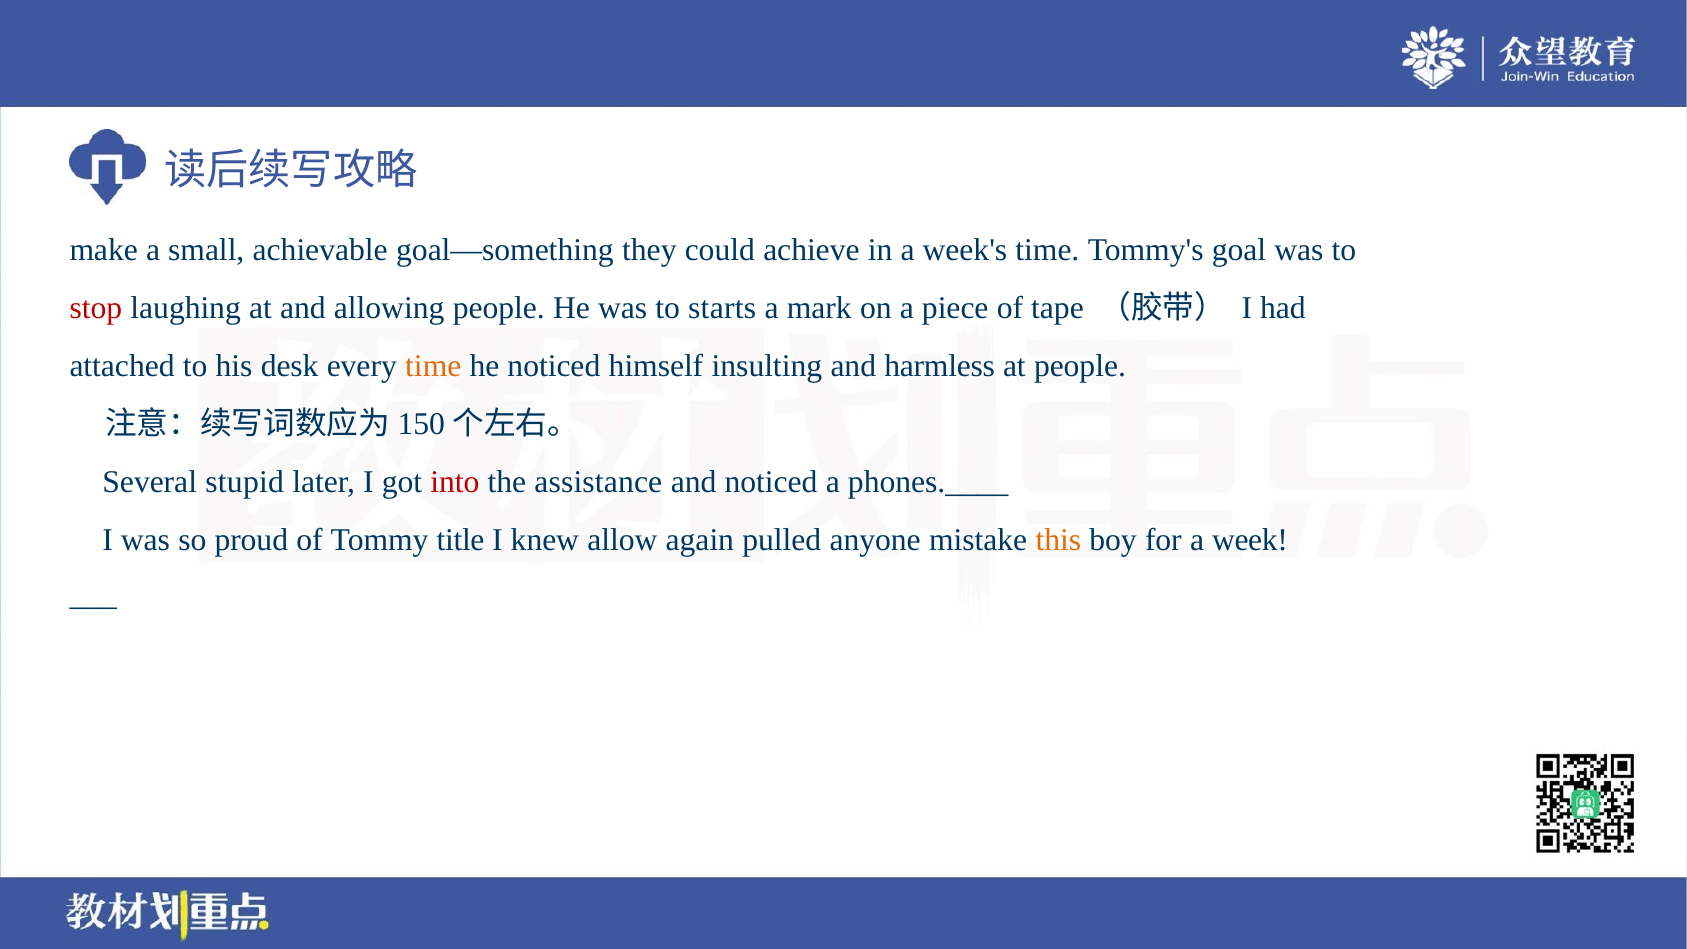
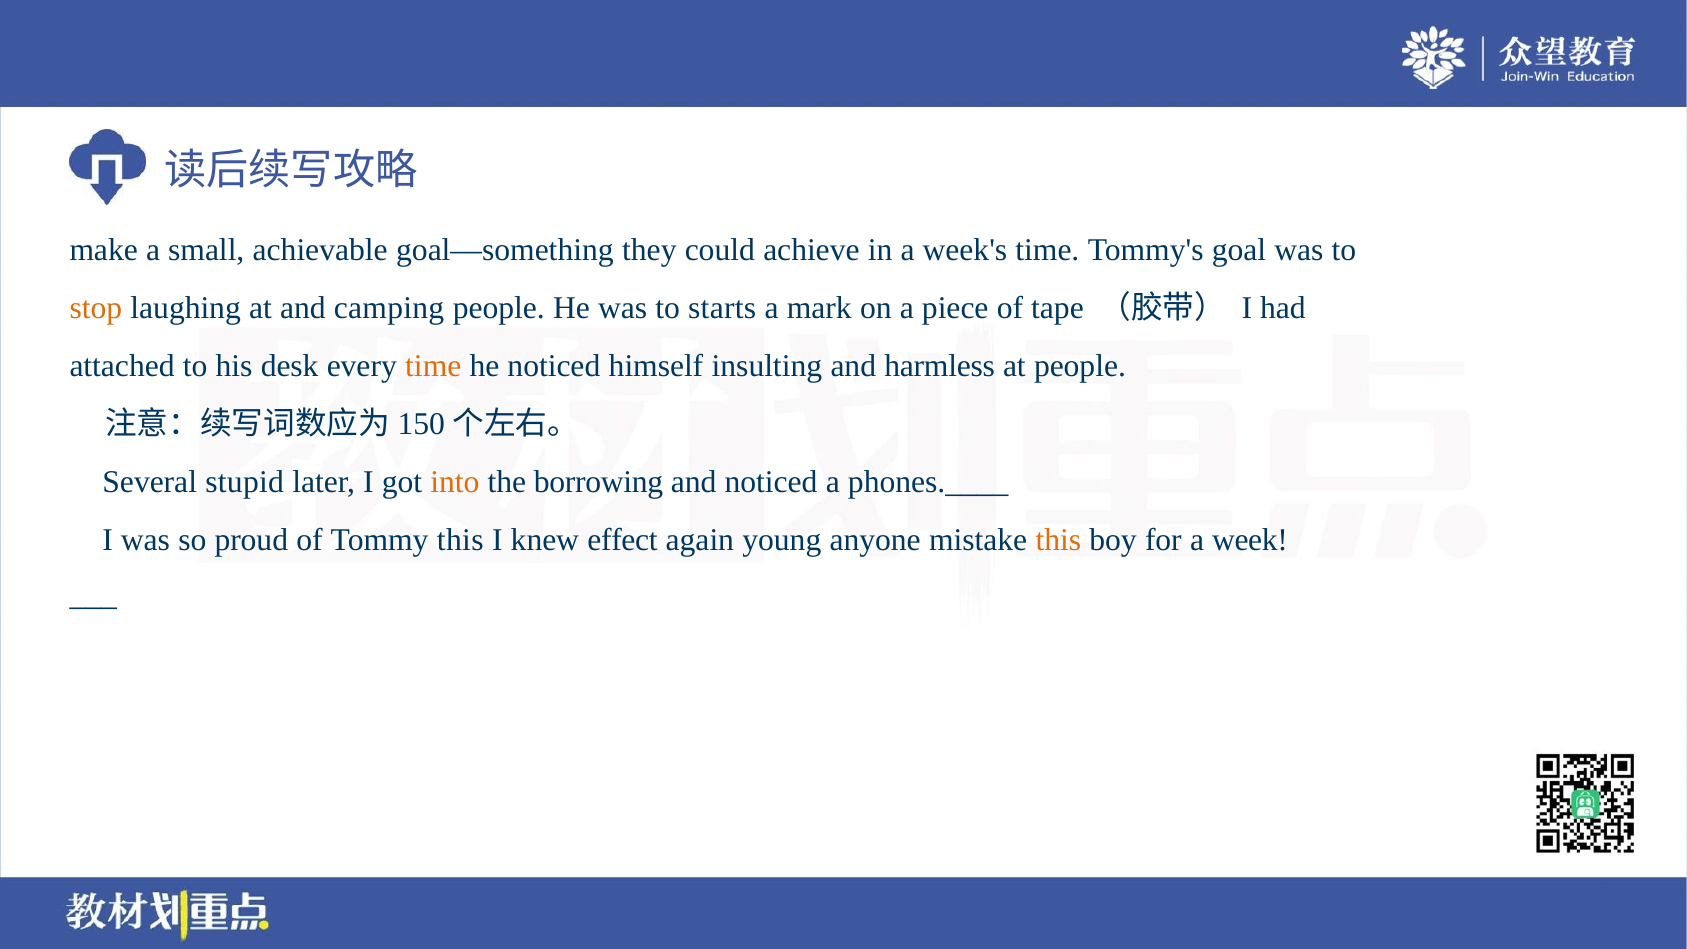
stop colour: red -> orange (96, 308)
allowing: allowing -> camping (389, 308)
into colour: red -> orange (455, 482)
assistance: assistance -> borrowing (599, 482)
Tommy title: title -> this (460, 540)
allow: allow -> effect (622, 540)
pulled: pulled -> young (782, 540)
